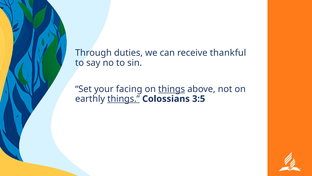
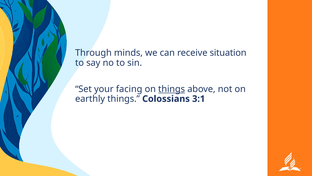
duties: duties -> minds (128, 53)
thankful: thankful -> situation (228, 53)
things underline: present -> none (124, 99)
3:5: 3:5 -> 3:1 (199, 99)
